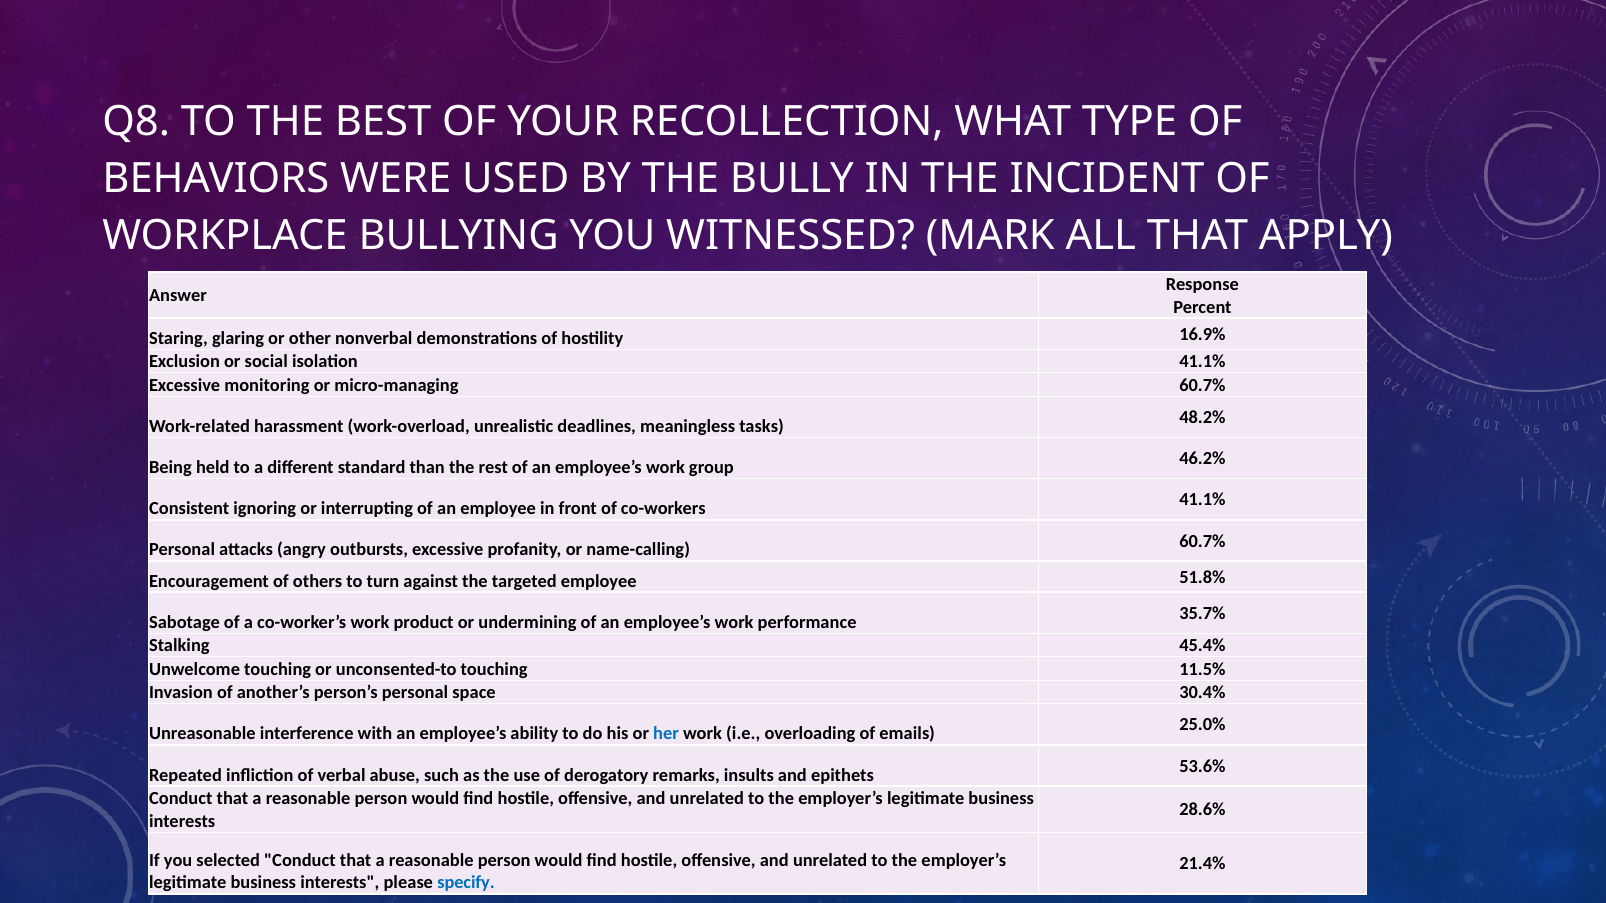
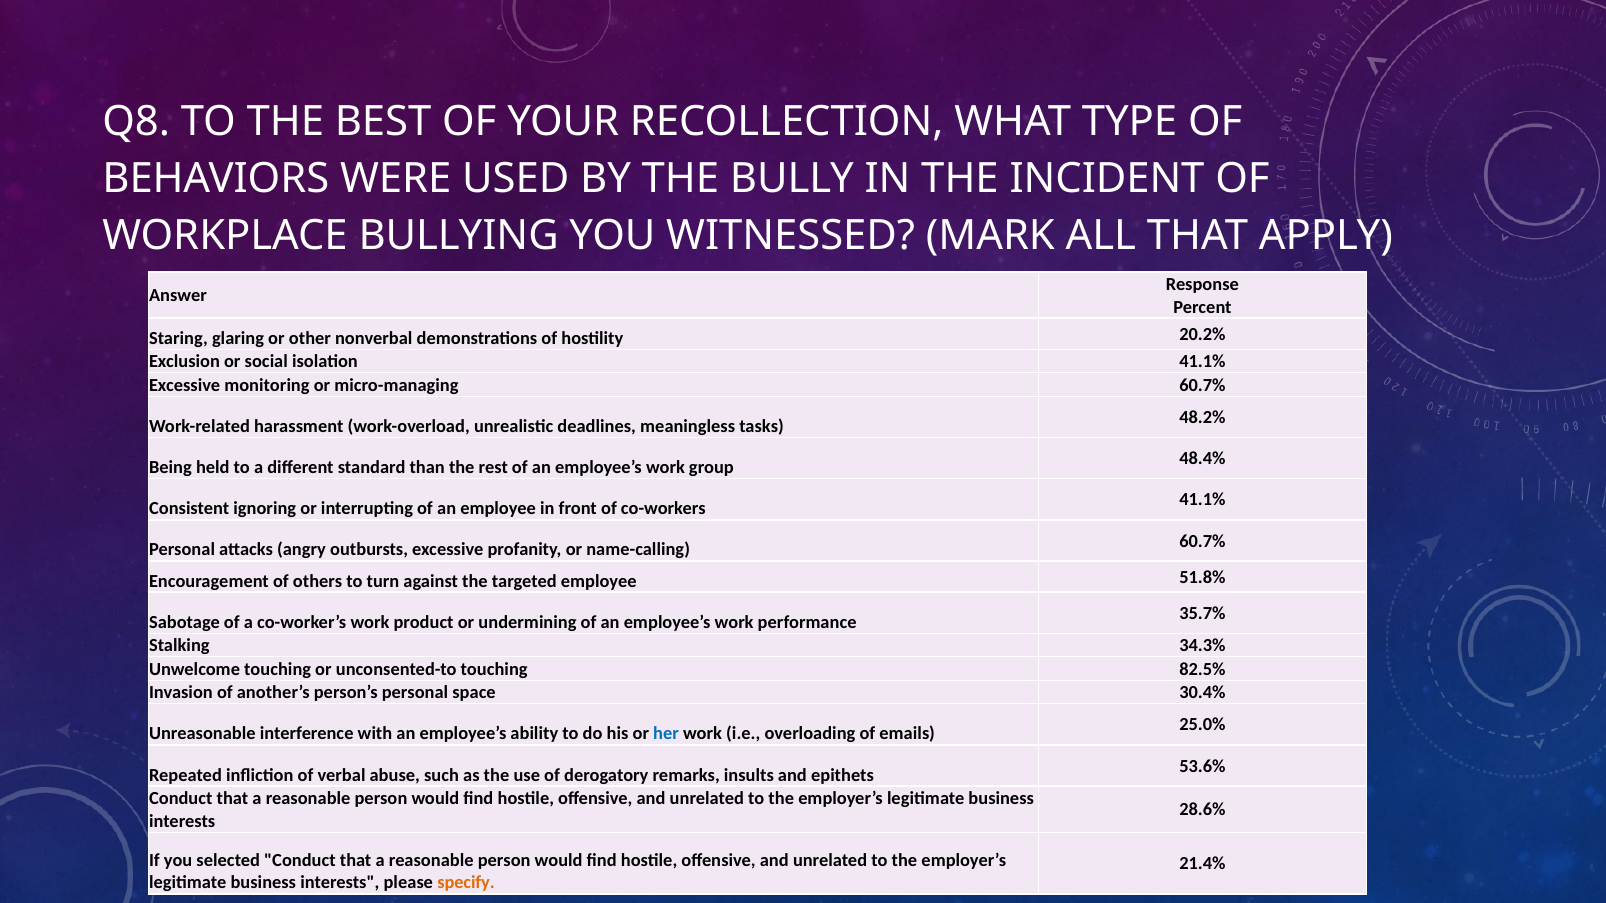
16.9%: 16.9% -> 20.2% (1202, 335)
46.2%: 46.2% -> 48.4% (1202, 459)
45.4%: 45.4% -> 34.3% (1202, 646)
11.5%: 11.5% -> 82.5% (1202, 669)
specify colour: blue -> orange (466, 883)
